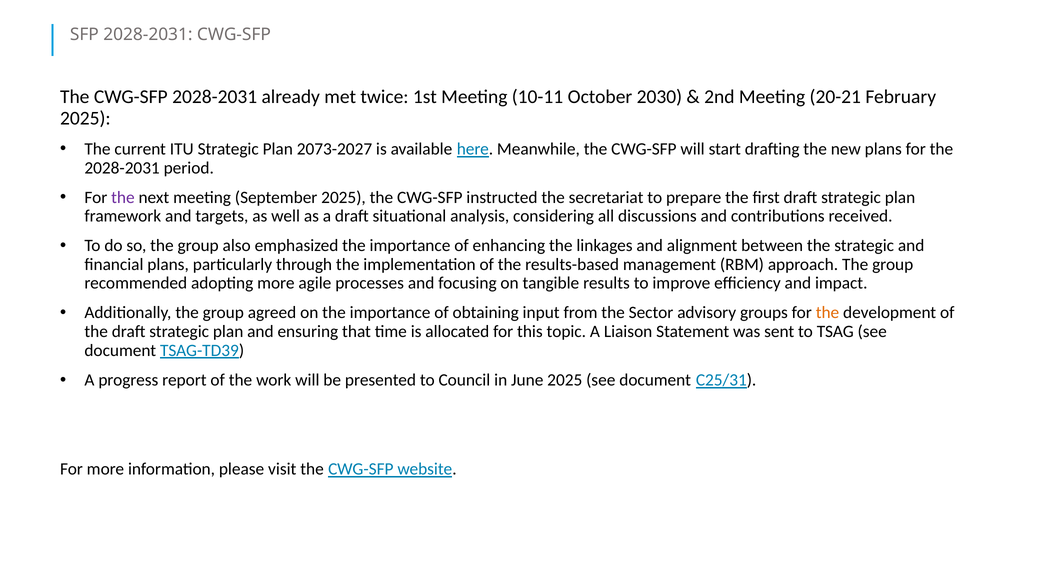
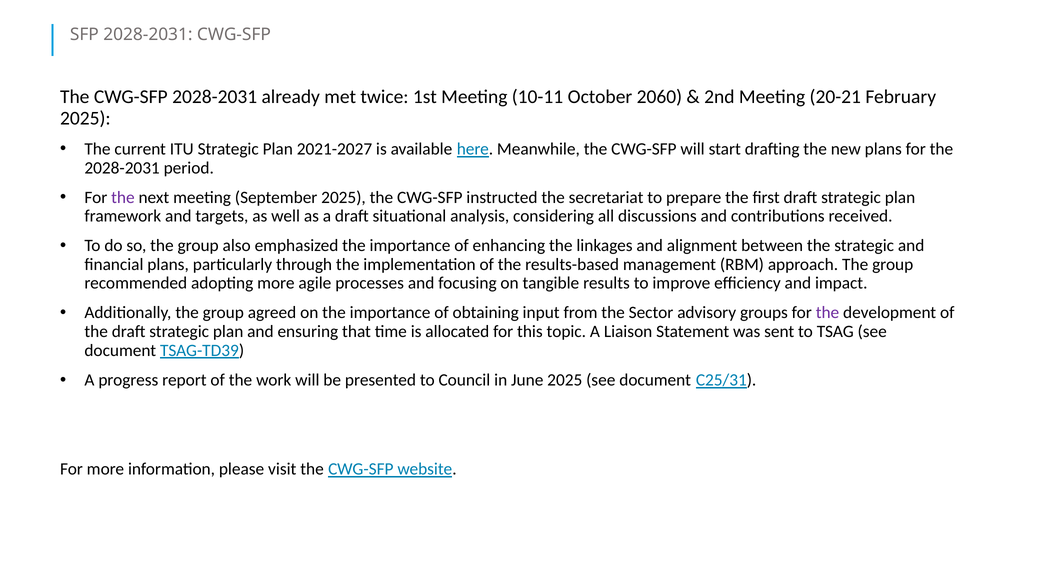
2030: 2030 -> 2060 (659, 97)
2073-2027: 2073-2027 -> 2021-2027 (334, 149)
the colour: orange -> purple (827, 313)
